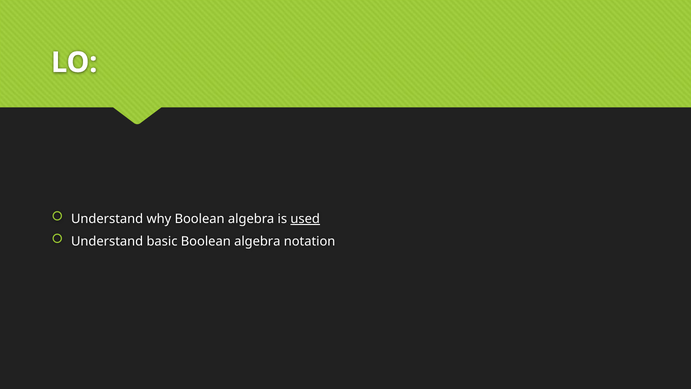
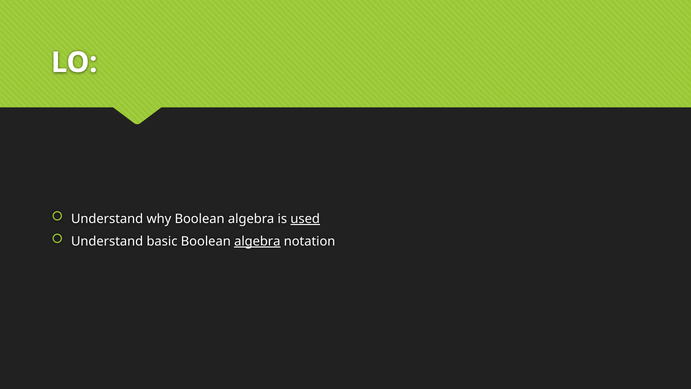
algebra underline: none -> present (257, 241)
